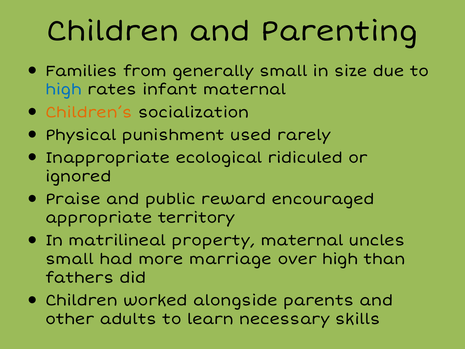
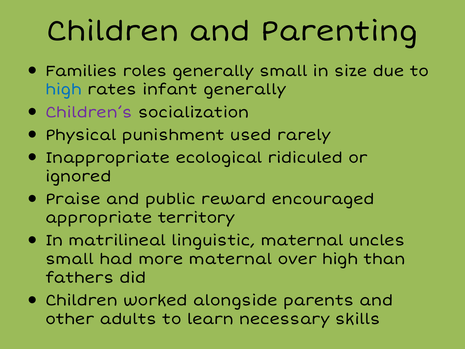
from: from -> roles (145, 71)
infant maternal: maternal -> generally (245, 89)
Children’s colour: orange -> purple (89, 112)
property: property -> linguistic (213, 240)
more marriage: marriage -> maternal (231, 259)
